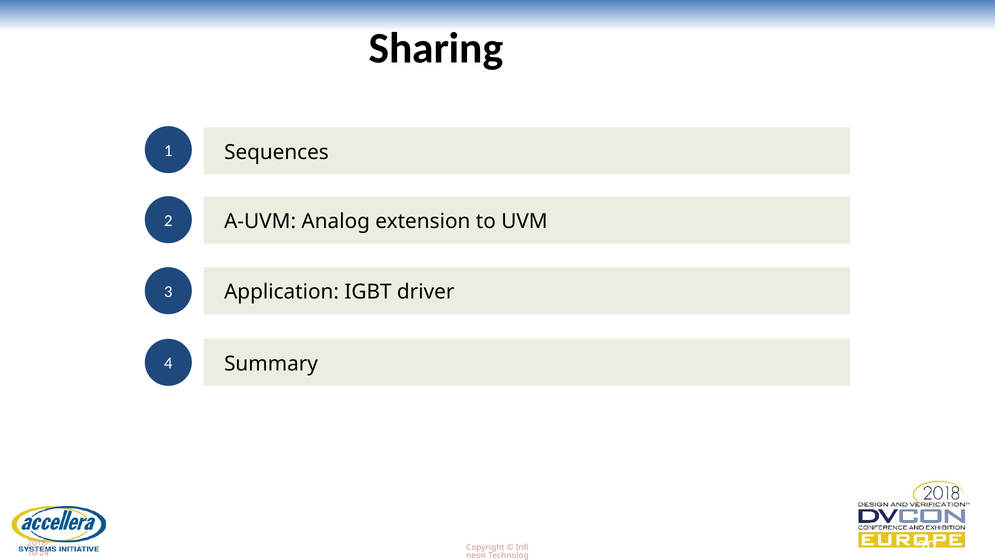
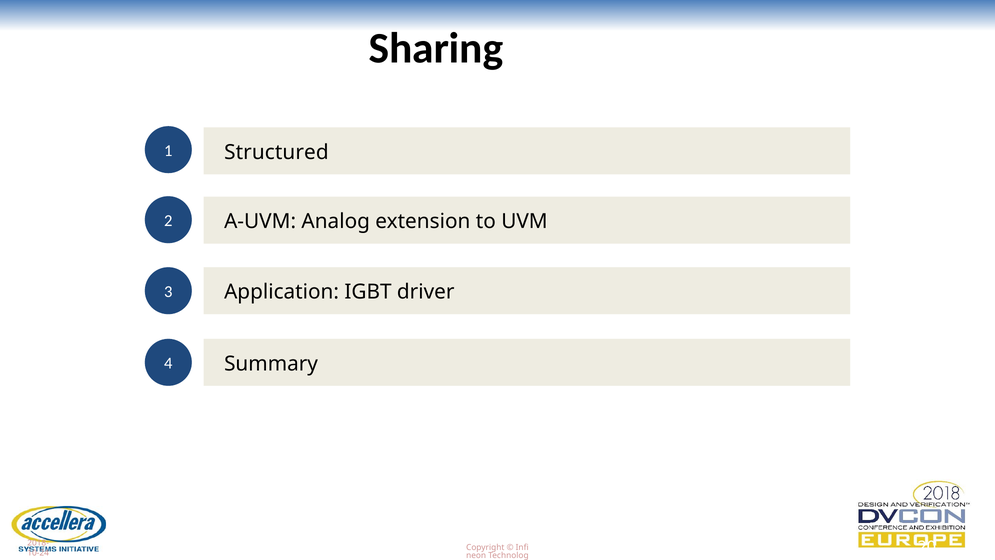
Sequences: Sequences -> Structured (276, 152)
